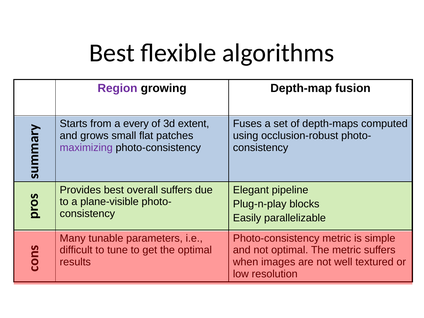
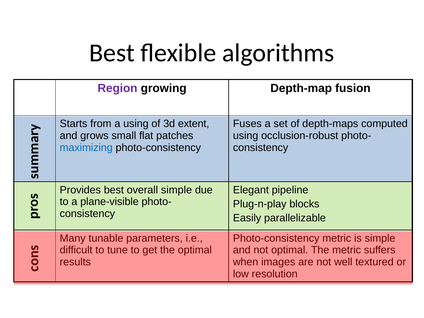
a every: every -> using (136, 124)
maximizing colour: purple -> blue (86, 148)
overall suffers: suffers -> simple (176, 190)
